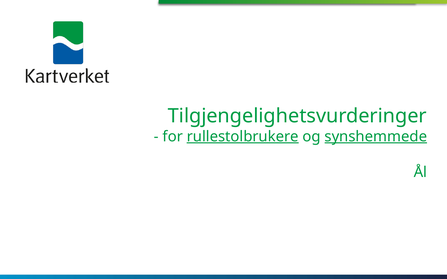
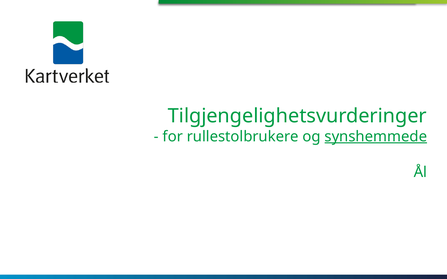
rullestolbrukere underline: present -> none (243, 137)
